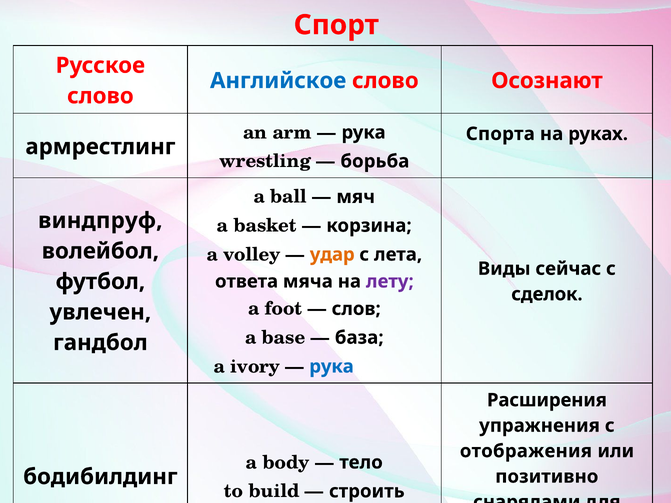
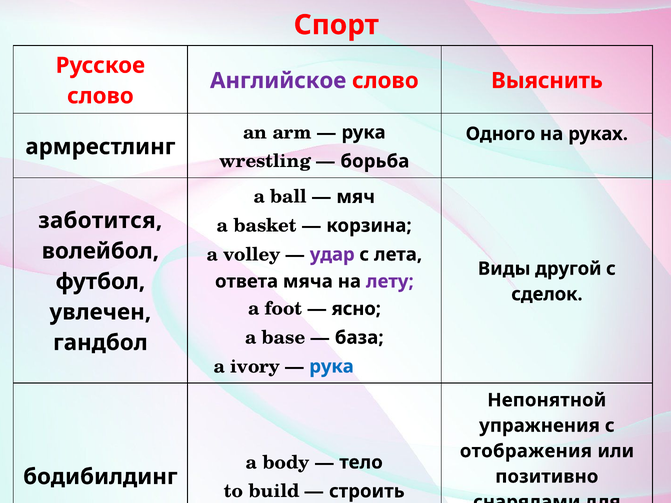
Английское colour: blue -> purple (278, 81)
Осознают: Осознают -> Выяснить (547, 81)
Спорта: Спорта -> Одного (500, 134)
виндпруф: виндпруф -> заботится (100, 221)
удар colour: orange -> purple (332, 255)
сейчас: сейчас -> другой (568, 269)
слов: слов -> ясно (356, 309)
Расширения: Расширения -> Непонятной (547, 400)
